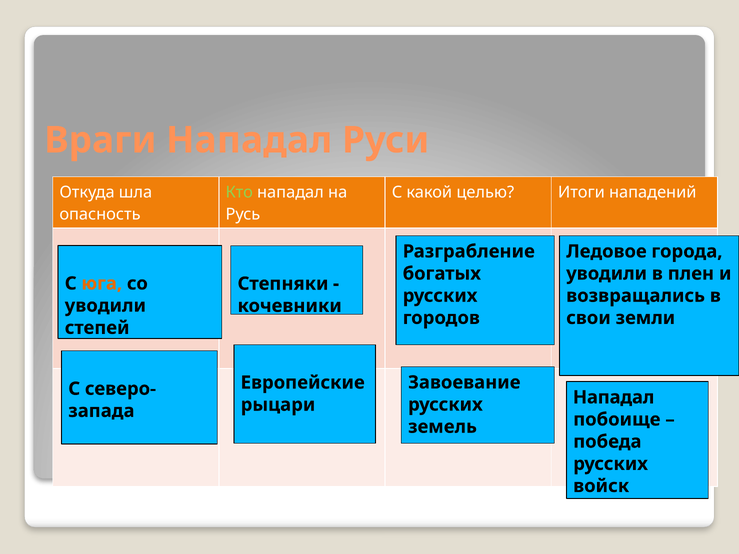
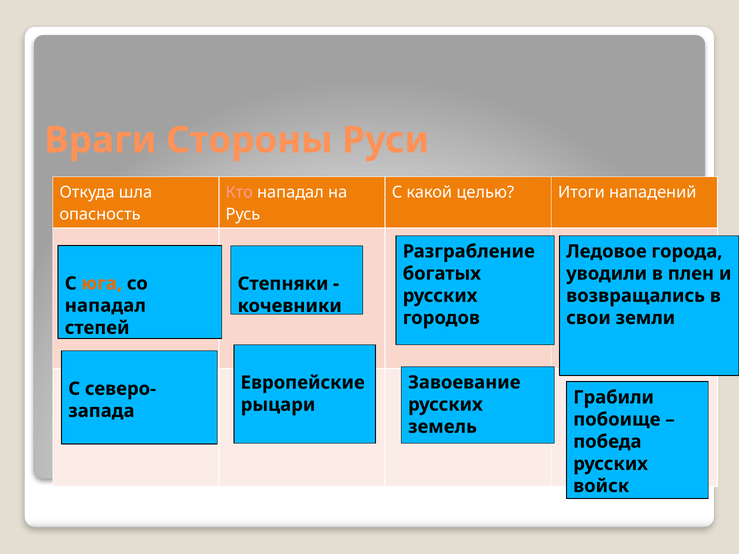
Враги Нападал: Нападал -> Стороны (249, 140)
Кто colour: light green -> pink (239, 192)
уводили: уводили -> нападал (105, 306)
Нападал: Нападал -> Грабили (614, 398)
